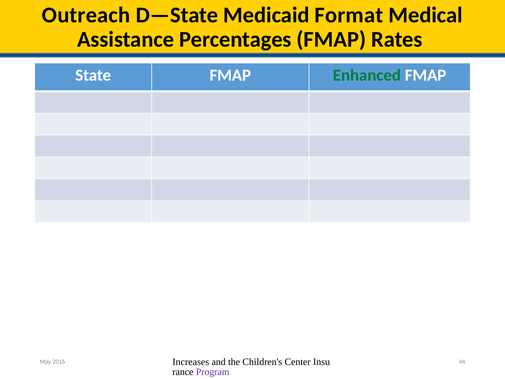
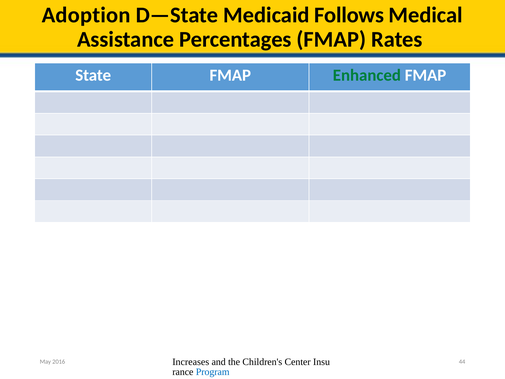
Outreach: Outreach -> Adoption (86, 15)
Format: Format -> Follows (349, 15)
Program colour: purple -> blue (213, 372)
